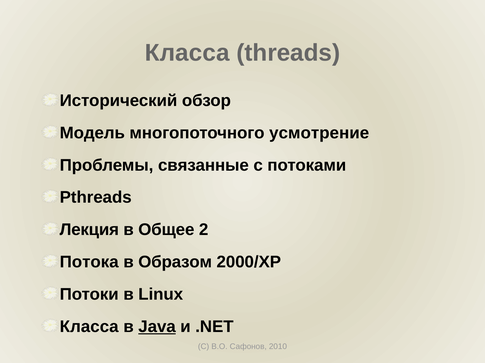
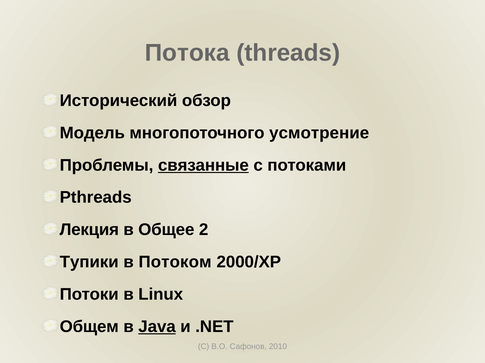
Класса: Класса -> Потока (187, 53)
связанные underline: none -> present (203, 166)
Потока: Потока -> Тупики (89, 262)
Образом: Образом -> Потоком (175, 262)
Класса: Класса -> Общем (89, 327)
